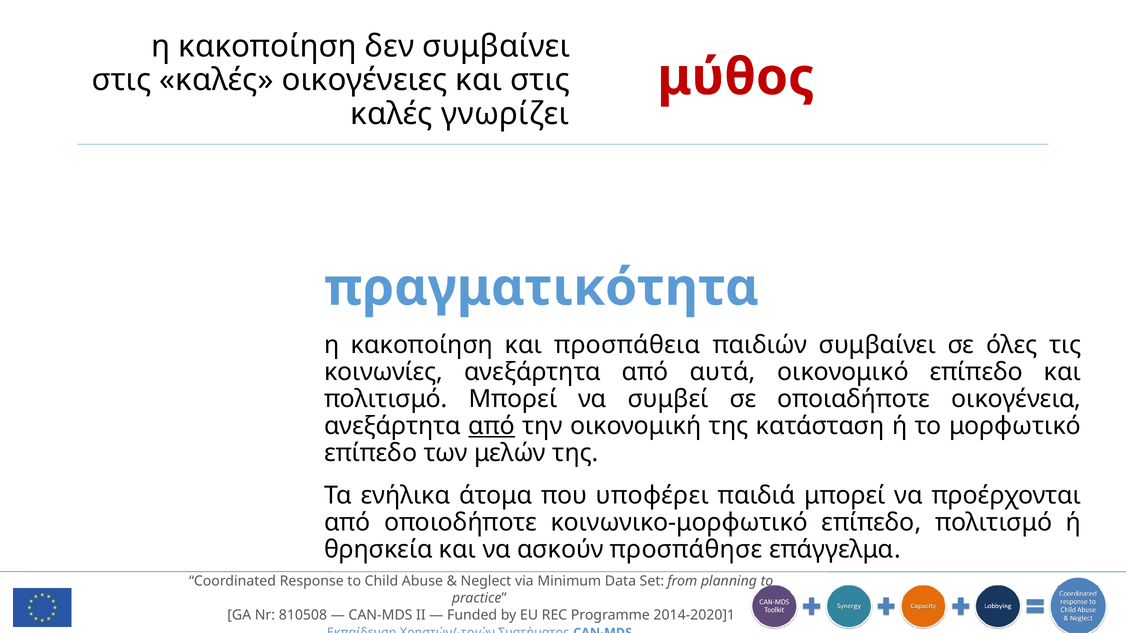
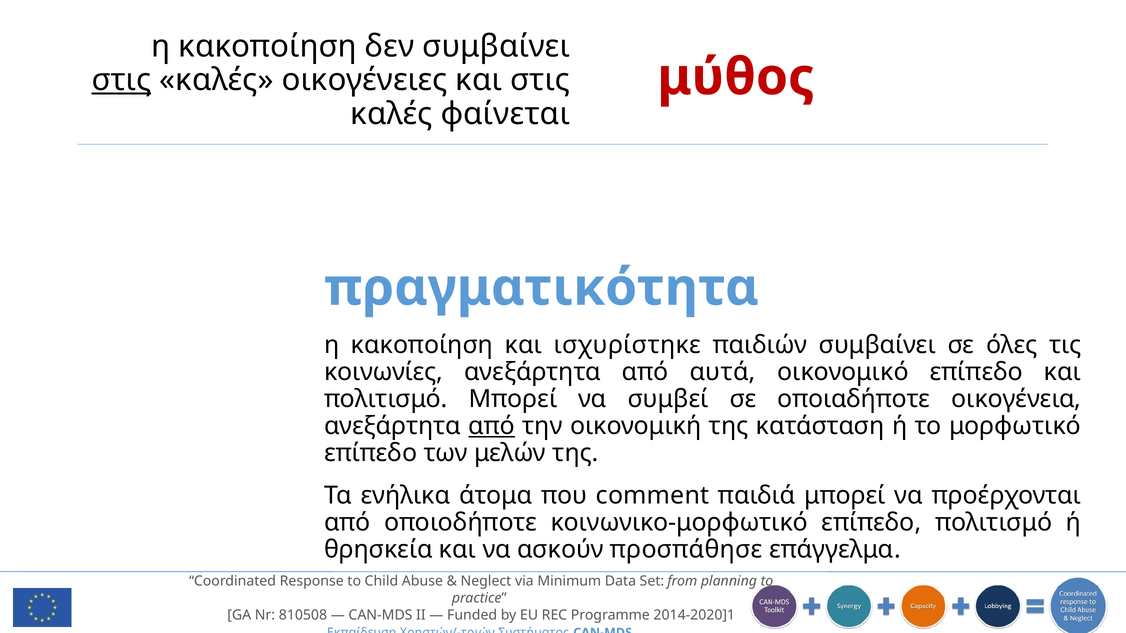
στις underline: none -> present (122, 80)
γνωρίζει: γνωρίζει -> φαίνεται (505, 114)
προσπάθεια: προσπάθεια -> ισχυρίστηκε (627, 345)
υποφέρει: υποφέρει -> comment (653, 496)
